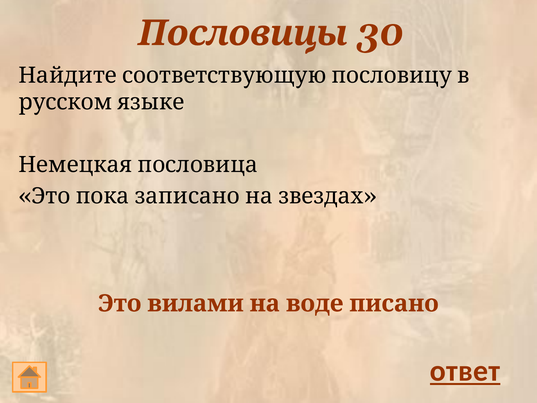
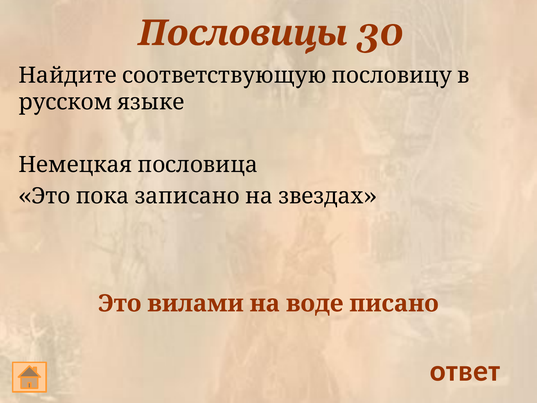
ответ underline: present -> none (465, 371)
